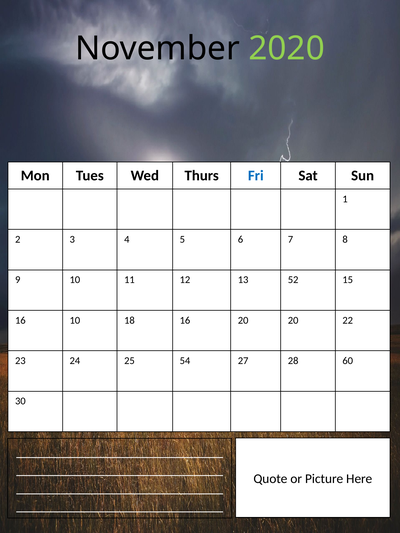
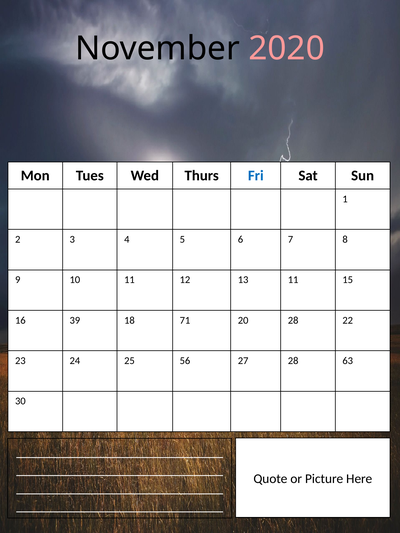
2020 colour: light green -> pink (287, 48)
13 52: 52 -> 11 (293, 280)
16 10: 10 -> 39 (75, 321)
18 16: 16 -> 71 (185, 321)
20 20: 20 -> 28 (293, 321)
54: 54 -> 56 (185, 361)
60: 60 -> 63 (348, 361)
